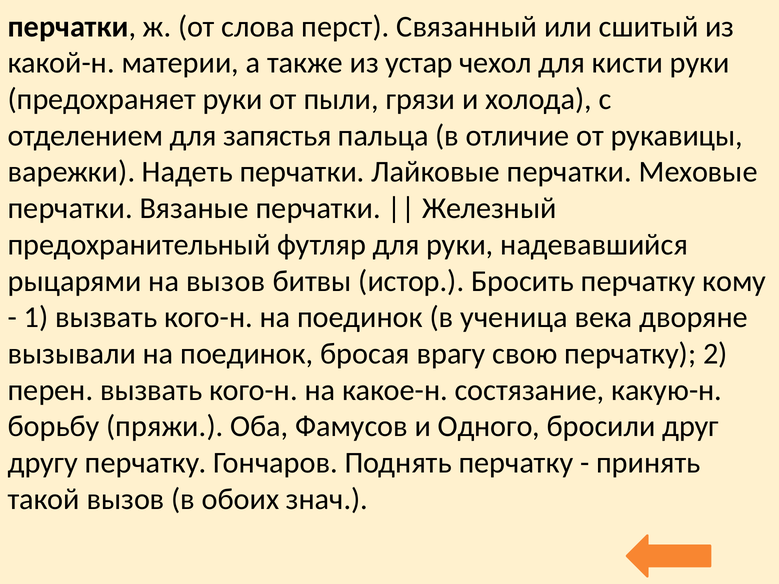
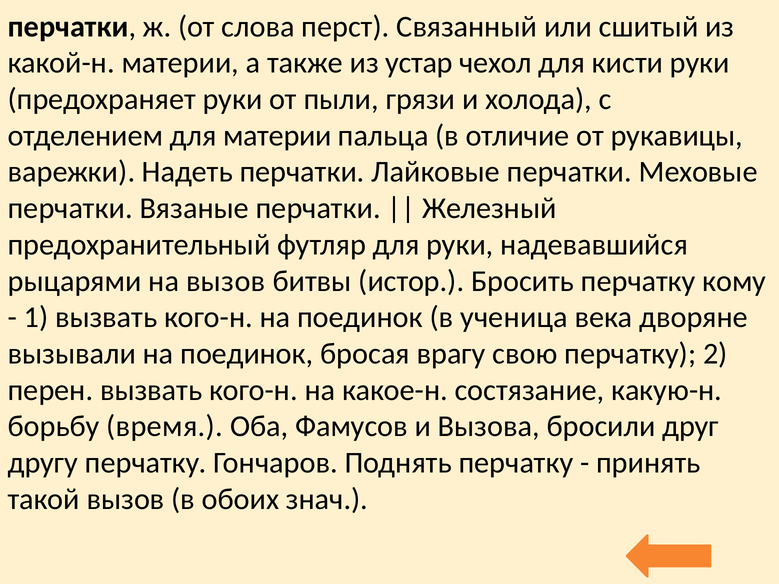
для запястья: запястья -> материи (277, 136)
пряжи: пряжи -> время (165, 427)
Одного: Одного -> Вызова (489, 427)
